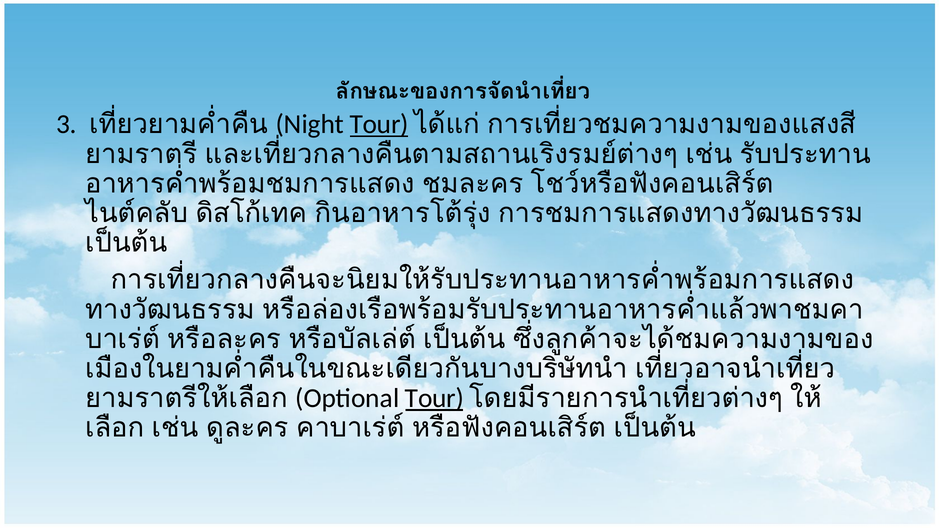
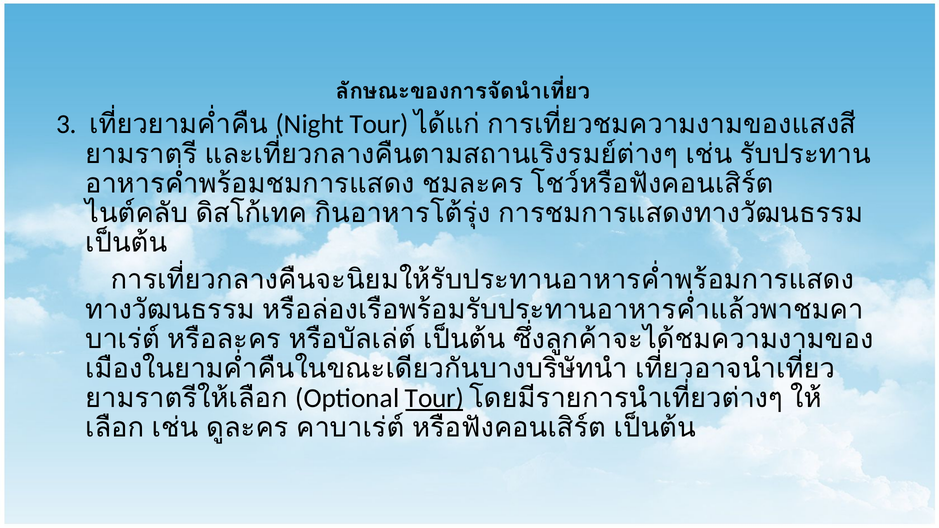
Tour underline: present -> none (379, 124)
